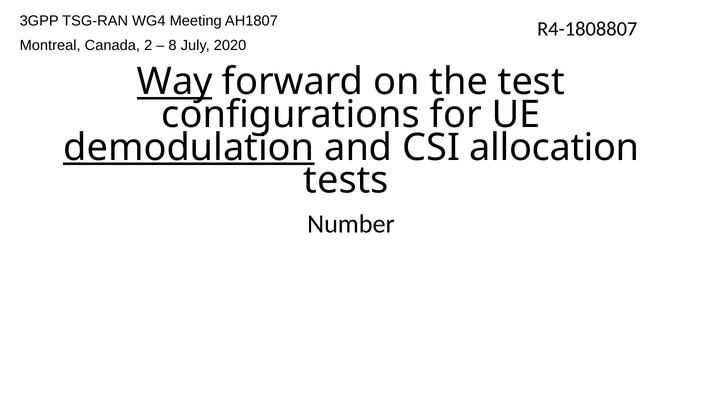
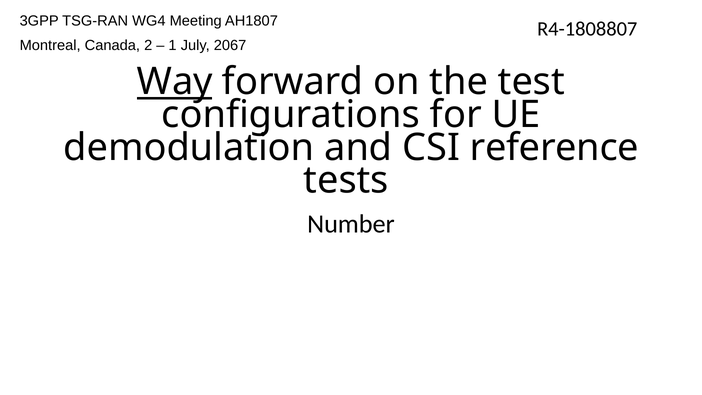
8: 8 -> 1 (173, 45)
2020: 2020 -> 2067 (230, 45)
demodulation underline: present -> none (189, 147)
allocation: allocation -> reference (554, 147)
